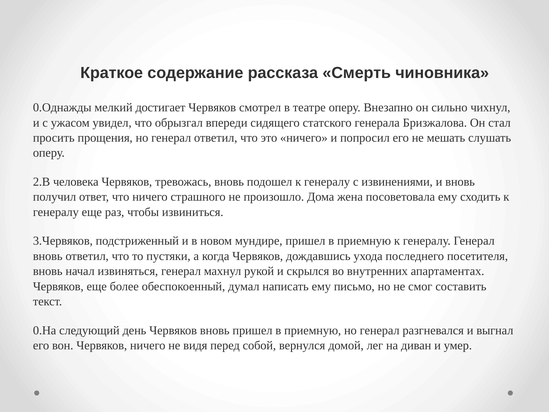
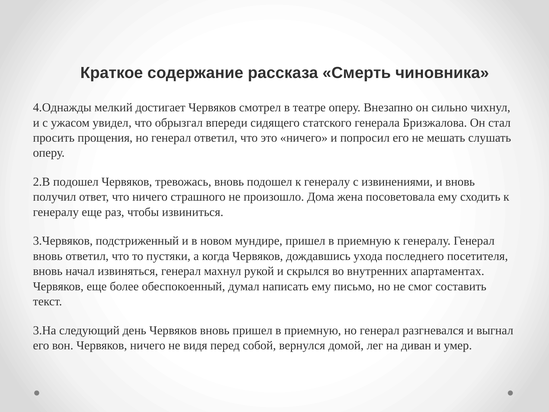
0.Однажды: 0.Однажды -> 4.Однажды (62, 107)
2.В человека: человека -> подошел (76, 182)
0.На: 0.На -> 3.На (45, 330)
